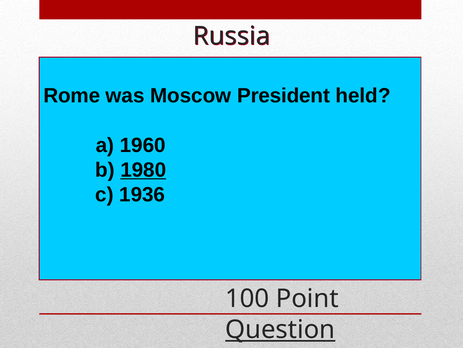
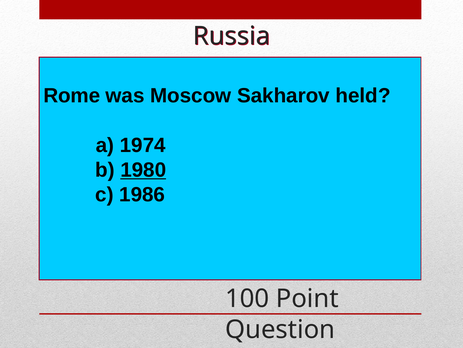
President: President -> Sakharov (283, 96)
1960: 1960 -> 1974 (143, 145)
1936: 1936 -> 1986 (142, 194)
Question underline: present -> none (280, 329)
